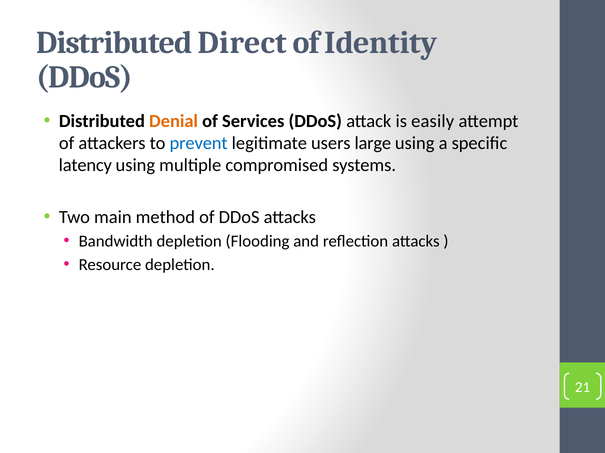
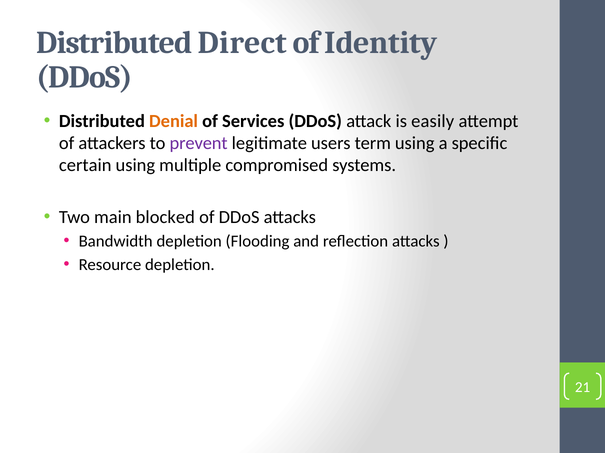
prevent colour: blue -> purple (199, 143)
large: large -> term (373, 143)
latency: latency -> certain (85, 166)
method: method -> blocked (165, 217)
